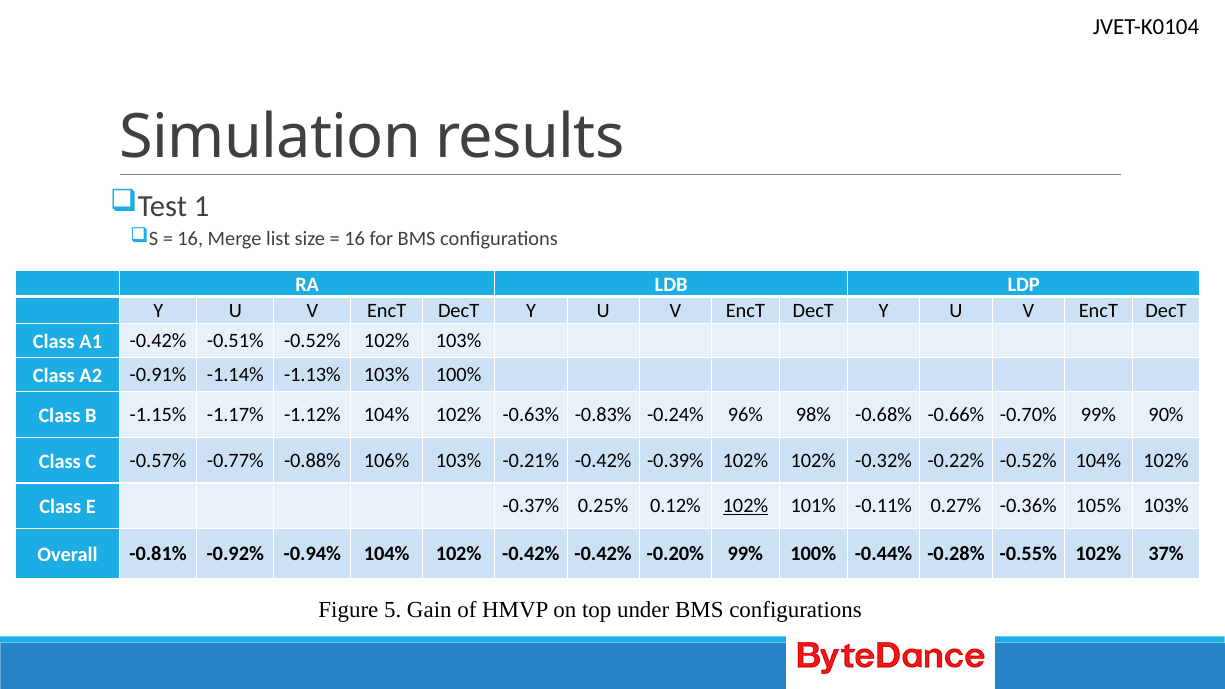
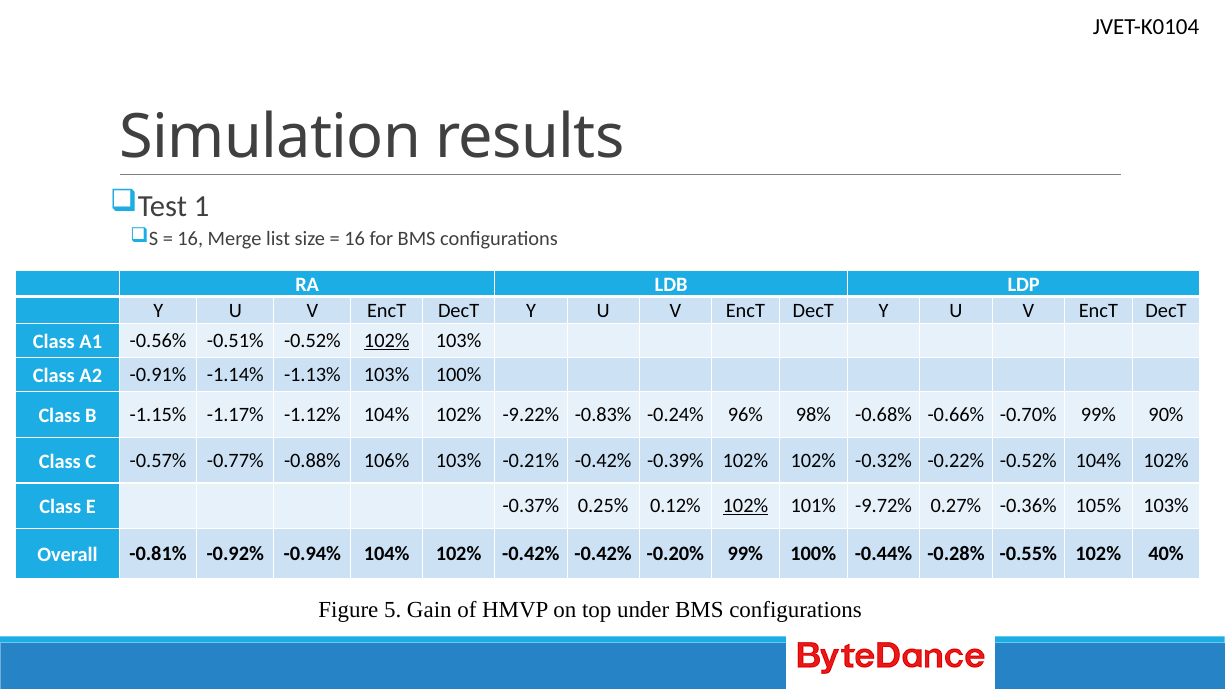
A1 -0.42%: -0.42% -> -0.56% (158, 341)
102% underline: none -> present (387, 341)
-0.63%: -0.63% -> -9.22% (531, 415)
-0.11%: -0.11% -> -9.72% (884, 506)
37%: 37% -> 40% (1166, 554)
